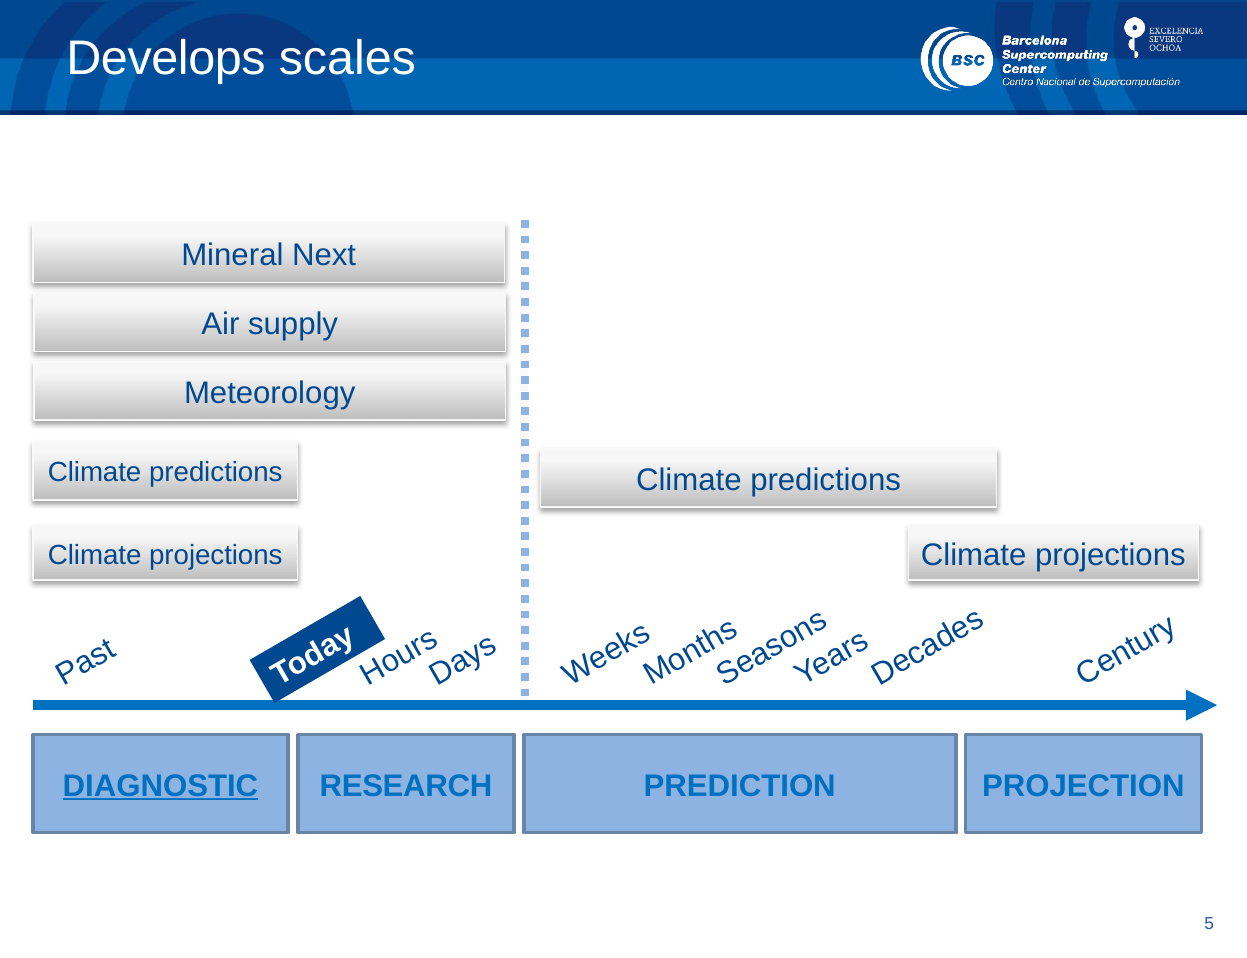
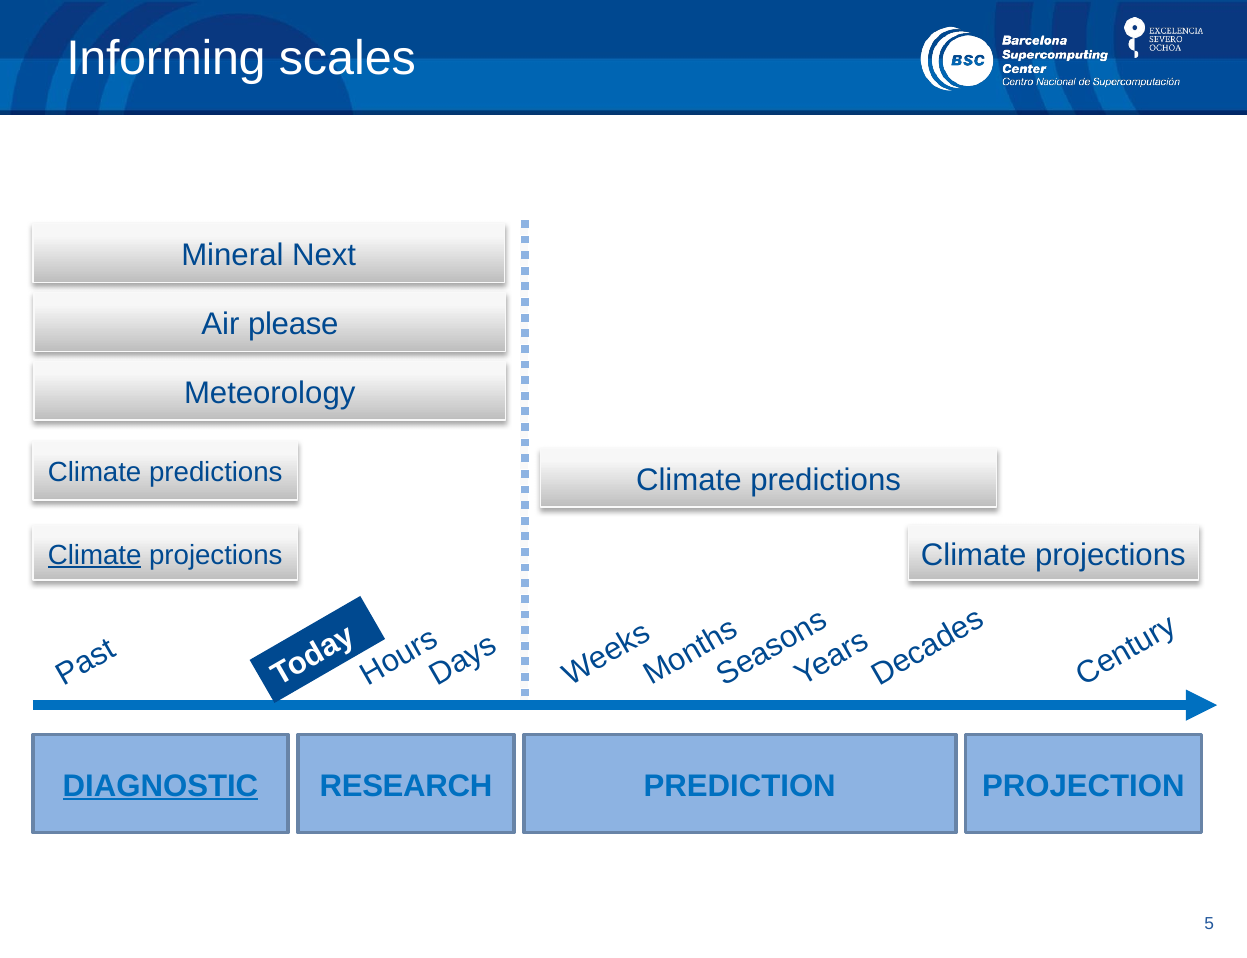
Develops: Develops -> Informing (166, 58)
supply: supply -> please (293, 324)
Climate underline: none -> present (95, 555)
